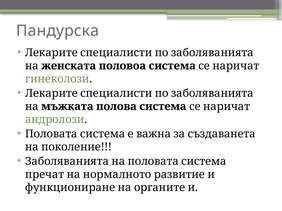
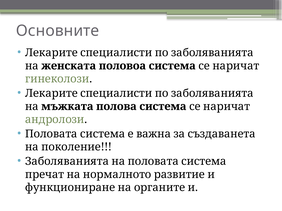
Пандурска: Пандурска -> Основните (58, 31)
